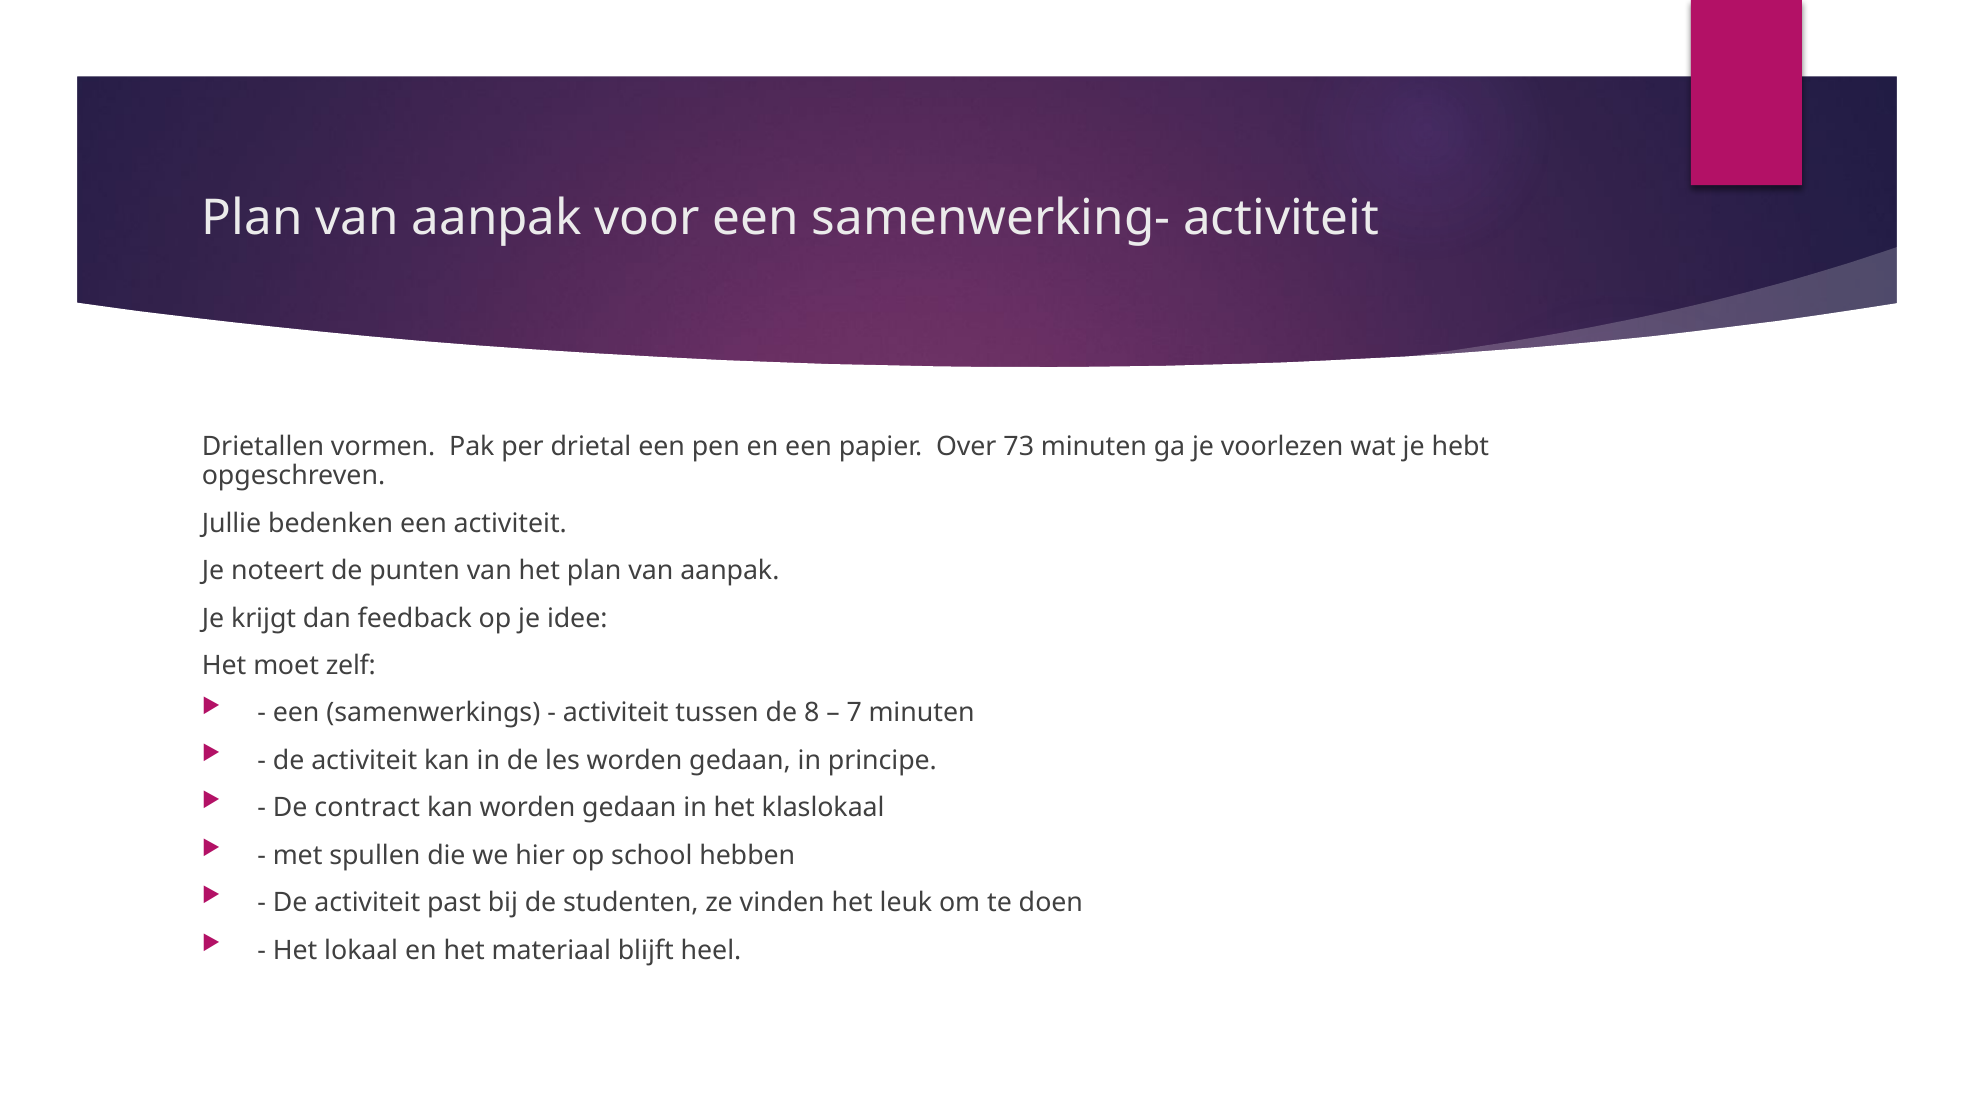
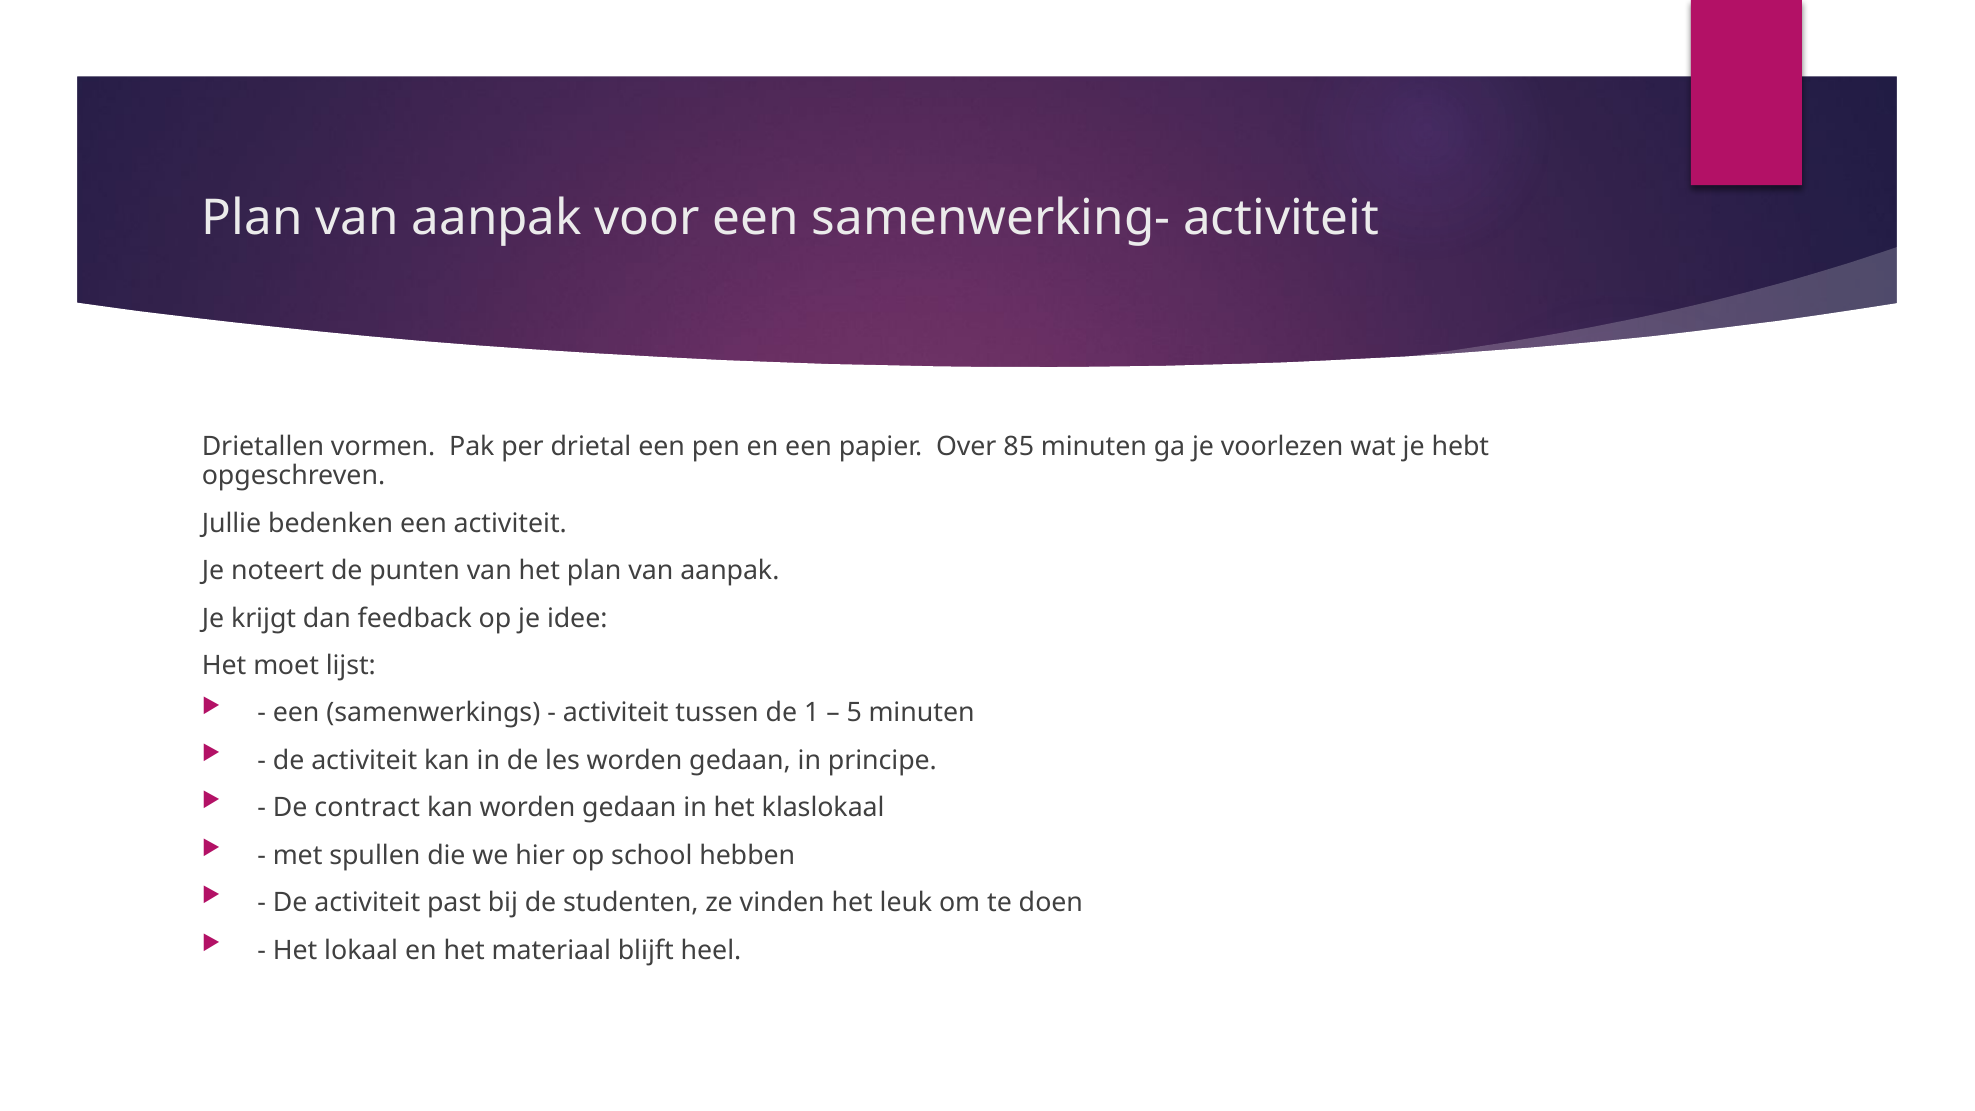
73: 73 -> 85 (1019, 447)
zelf: zelf -> lijst (351, 666)
8: 8 -> 1 (812, 713)
7: 7 -> 5 (854, 713)
